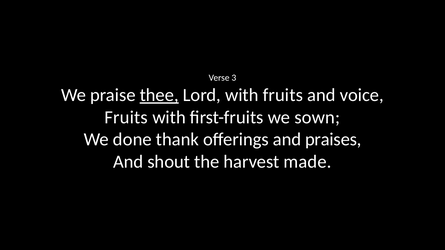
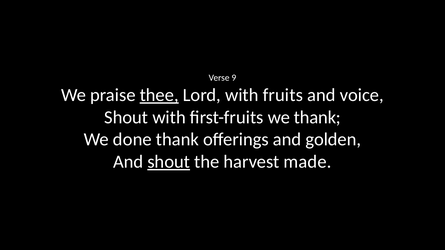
3: 3 -> 9 (234, 78)
Fruits: Fruits -> Shout (126, 117)
we sown: sown -> thank (317, 117)
praises: praises -> golden (333, 140)
shout underline: none -> present (169, 162)
